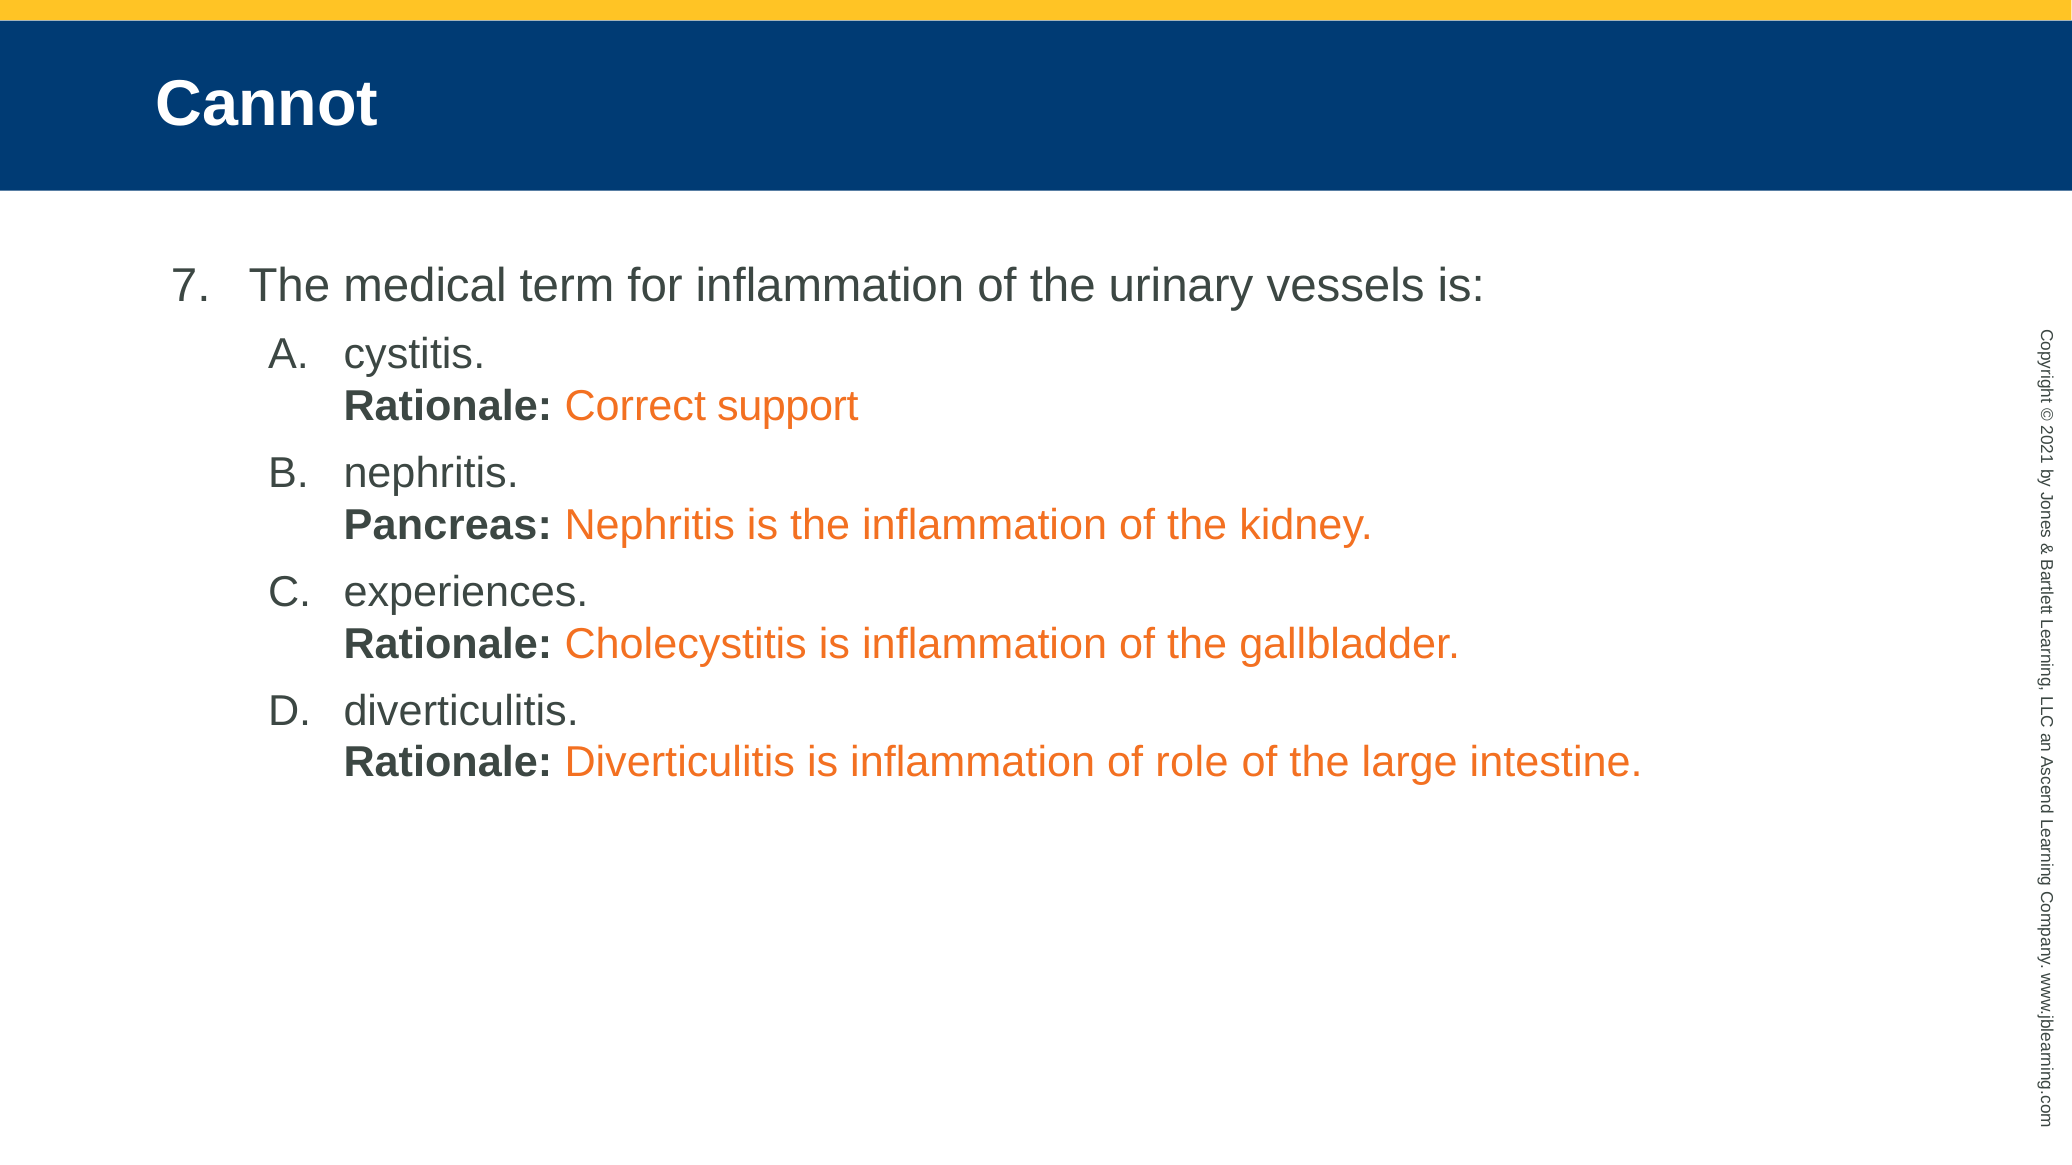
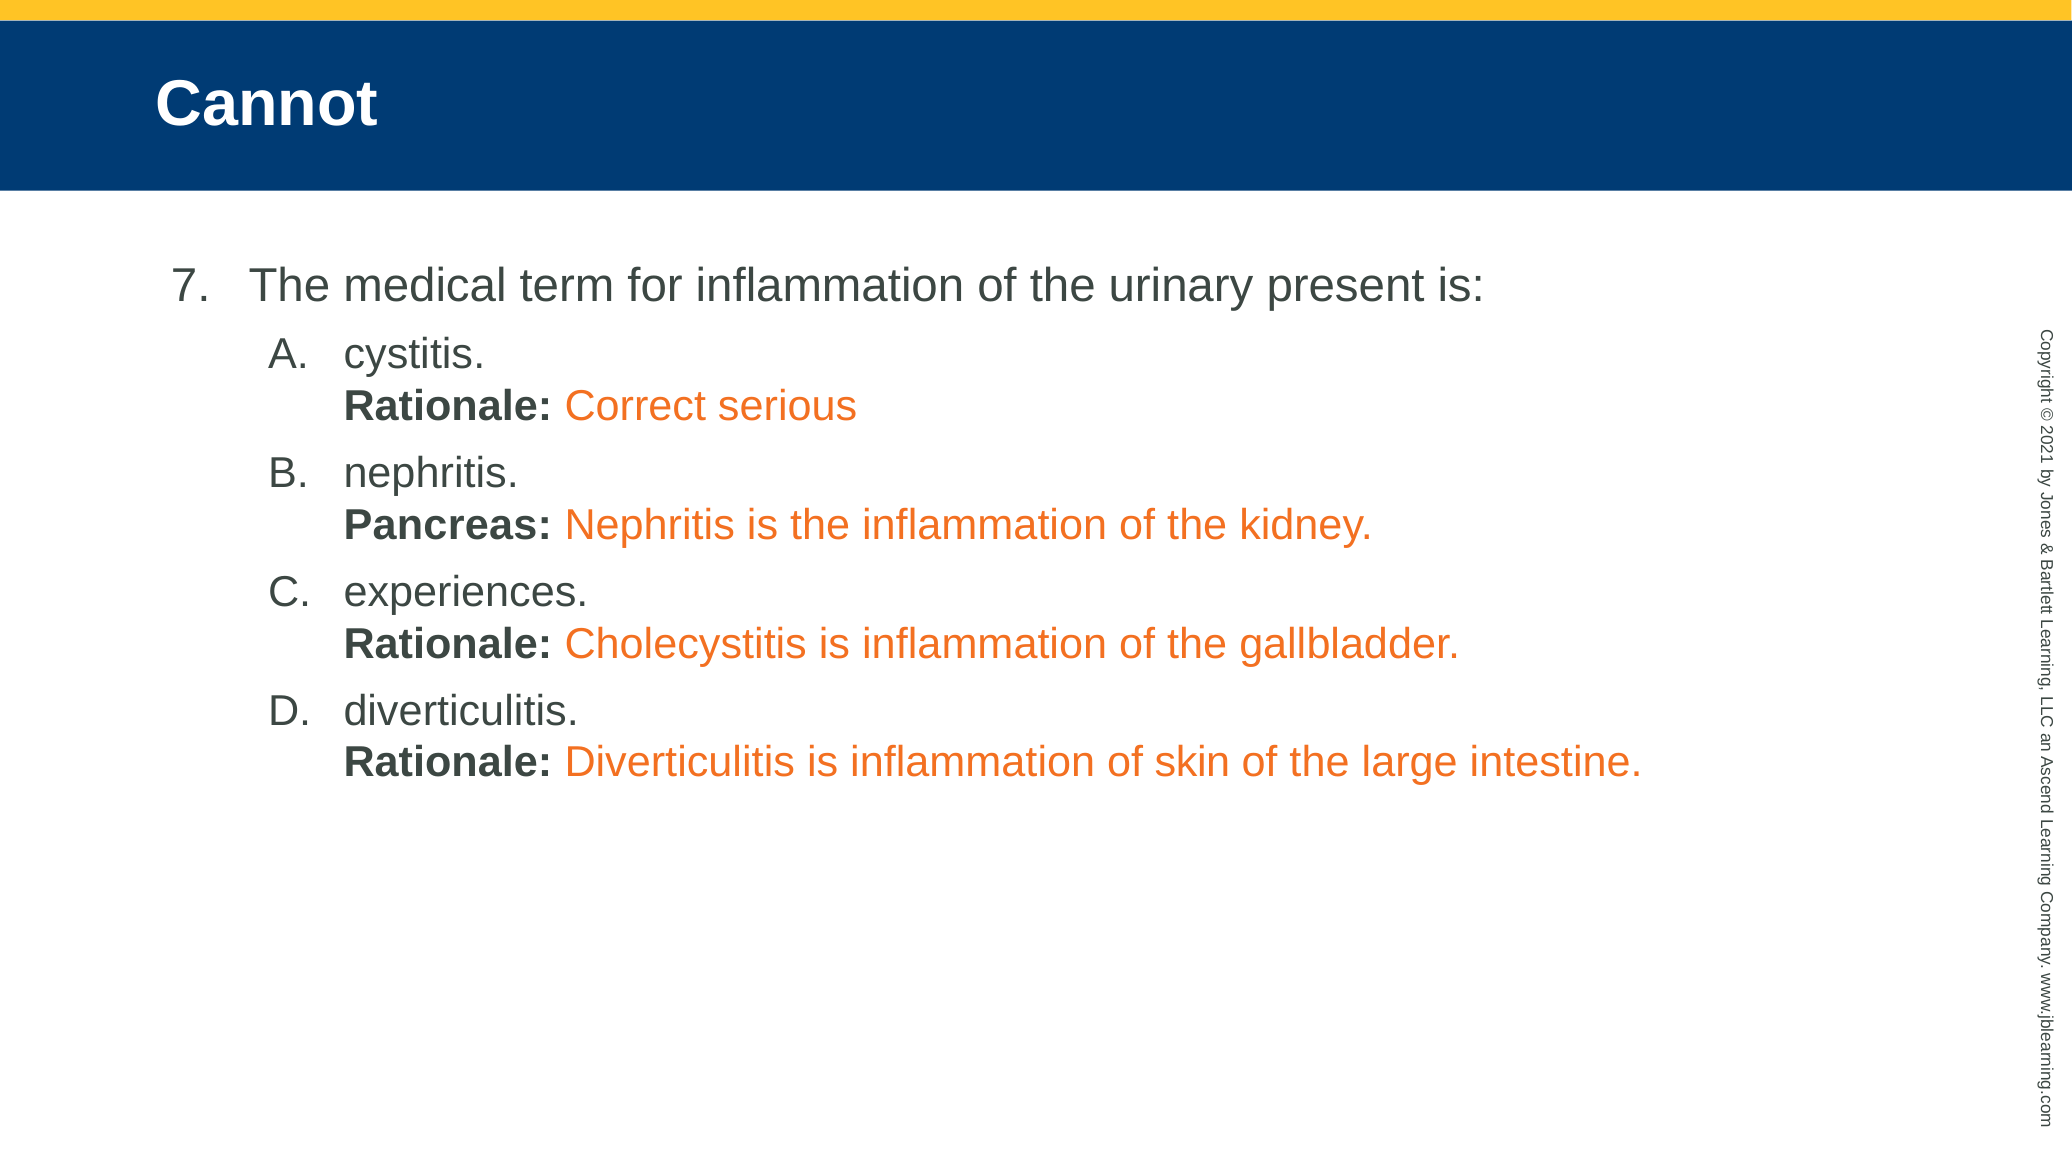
vessels: vessels -> present (1346, 286)
support: support -> serious (788, 407)
role: role -> skin (1192, 763)
